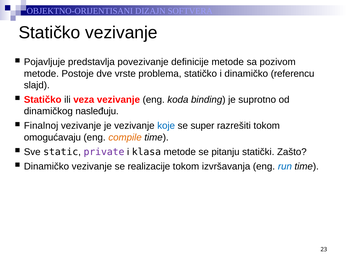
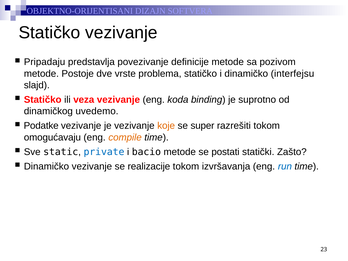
Pojavljuje: Pojavljuje -> Pripadaju (45, 62)
referencu: referencu -> interfejsu (292, 74)
nasleđuju: nasleđuju -> uvedemo (97, 111)
Finalnoj: Finalnoj -> Podatke (41, 126)
koje colour: blue -> orange (166, 126)
private colour: purple -> blue (104, 152)
klasa: klasa -> bacio (146, 152)
pitanju: pitanju -> postati (225, 152)
